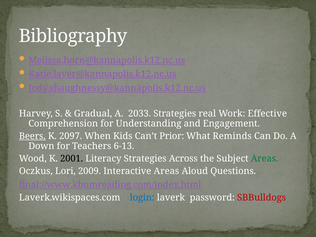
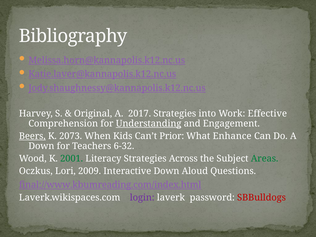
Gradual: Gradual -> Original (93, 114)
2033: 2033 -> 2017 (140, 114)
real: real -> into (207, 114)
Understanding underline: none -> present (149, 123)
2097: 2097 -> 2073 (71, 136)
Reminds: Reminds -> Enhance (232, 136)
6-13: 6-13 -> 6-32 (124, 146)
2001 colour: black -> green (72, 159)
Interactive Areas: Areas -> Down (166, 171)
login colour: blue -> purple (142, 198)
